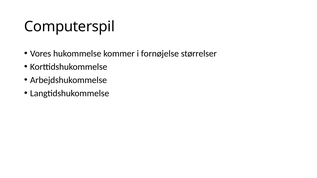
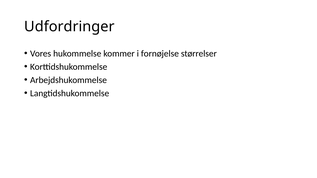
Computerspil: Computerspil -> Udfordringer (69, 27)
